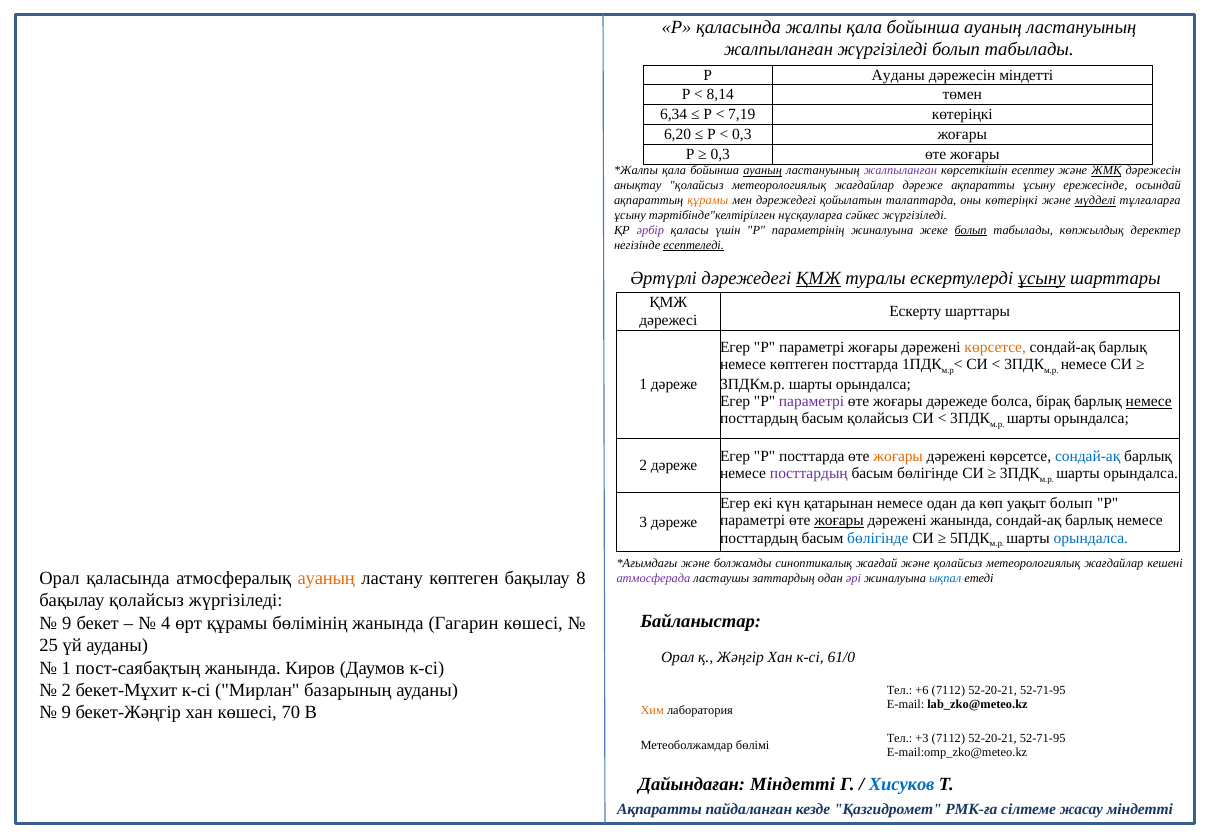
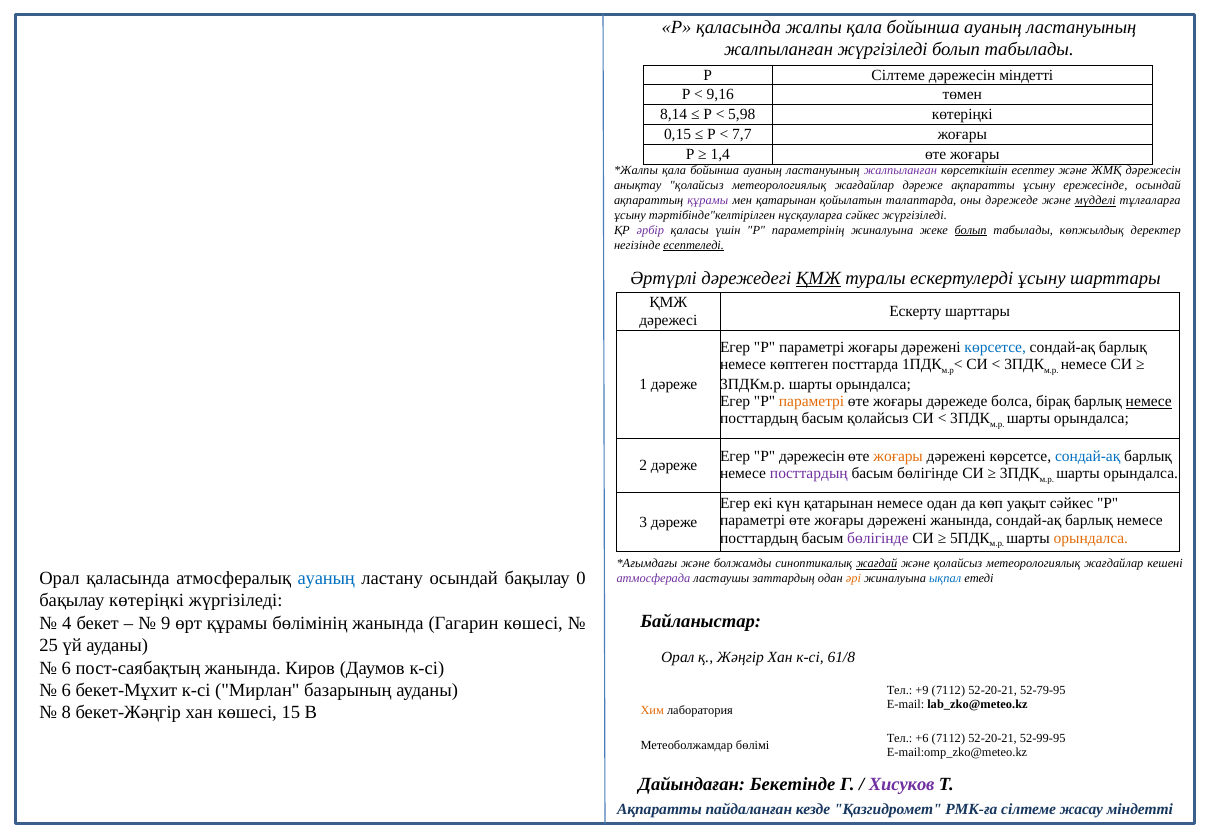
Р Ауданы: Ауданы -> Сілтеме (898, 75)
8,14: 8,14 -> 9,16 (720, 94)
6,34: 6,34 -> 8,14 (674, 114)
7,19: 7,19 -> 5,98 (742, 114)
6,20: 6,20 -> 0,15 (678, 134)
0,3: 0,3 -> 7,7 (742, 134)
0,3: 0,3 -> 1,4 (720, 154)
ауаның underline: present -> none (763, 171)
ЖМҚ underline: present -> none (1106, 171)
құрамы colour: orange -> purple (708, 201)
мен дәрежедегі: дәрежедегі -> қатарынан (786, 201)
оны көтеріңкі: көтеріңкі -> дәрежеде (1012, 201)
ұсыну underline: present -> none (1042, 279)
көрсетсе colour: orange -> blue (995, 347)
параметрі colour: purple -> orange (812, 401)
Р посттарда: посттарда -> дәрежесін (812, 456)
уақыт болып: болып -> сәйкес (1071, 504)
жоғары underline: present -> none (839, 521)
бөлігінде colour: blue -> purple (878, 538)
орындалса colour: blue -> orange (1091, 538)
жағдай underline: none -> present (877, 563)
ауаның colour: orange -> blue (326, 578)
ластану көптеген: көптеген -> осындай (464, 578)
8: 8 -> 0 (581, 578)
әрі colour: purple -> orange (853, 578)
бақылау қолайсыз: қолайсыз -> көтеріңкі (147, 601)
9: 9 -> 4 (67, 623)
4: 4 -> 9 (166, 623)
61/0: 61/0 -> 61/8 (841, 657)
1: 1 -> 6 (66, 668)
2: 2 -> 6 (66, 690)
+6: +6 -> +9 (922, 690)
52-71-95: 52-71-95 -> 52-79-95 (1043, 690)
9: 9 -> 8 (66, 712)
70: 70 -> 15 (291, 712)
+3: +3 -> +6 (922, 738)
52-71-95: 52-71-95 -> 52-99-95 (1043, 738)
Дайындаған Міндетті: Міндетті -> Бекетінде (793, 784)
Хисуков colour: blue -> purple (902, 784)
